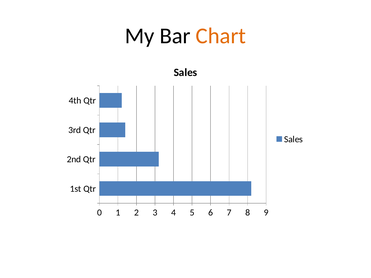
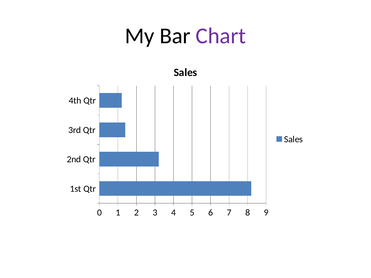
Chart colour: orange -> purple (221, 36)
